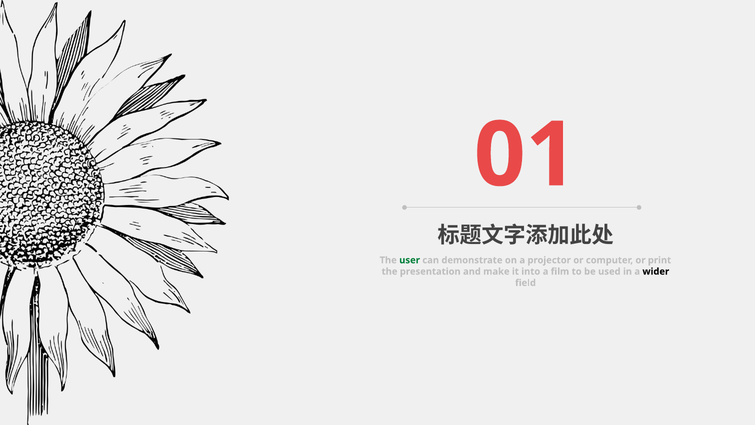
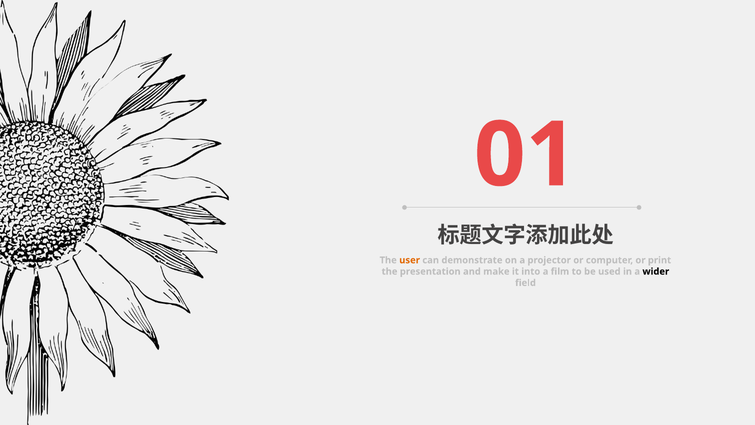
user colour: green -> orange (410, 260)
